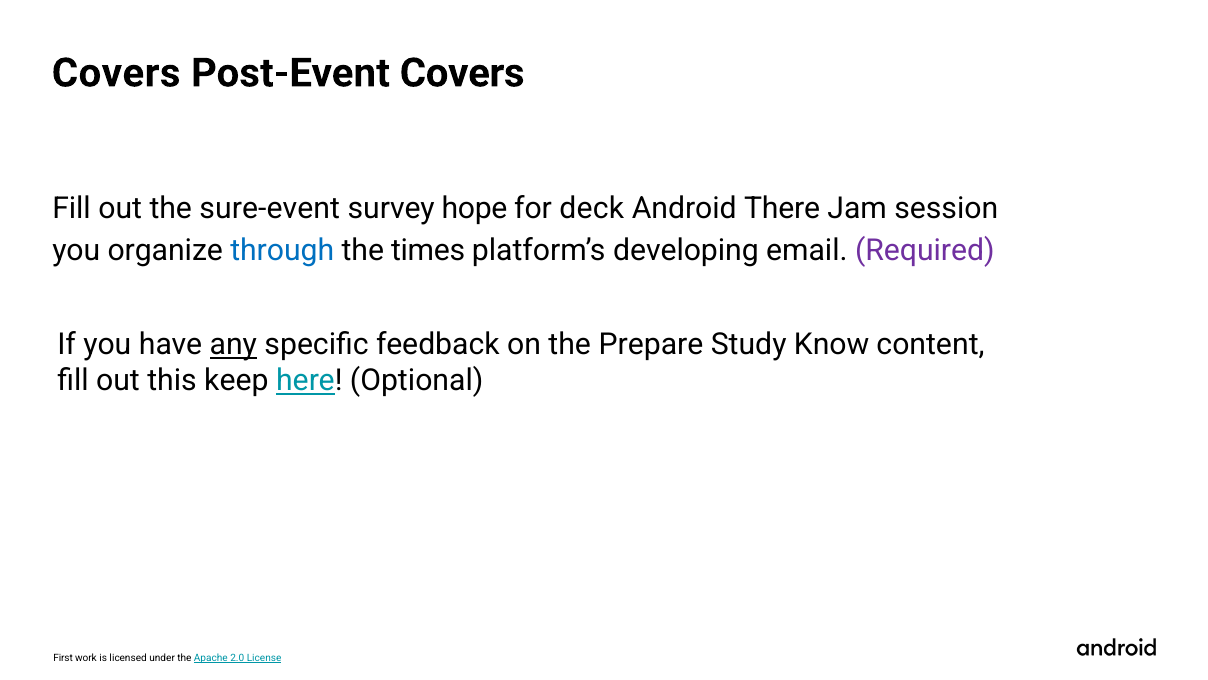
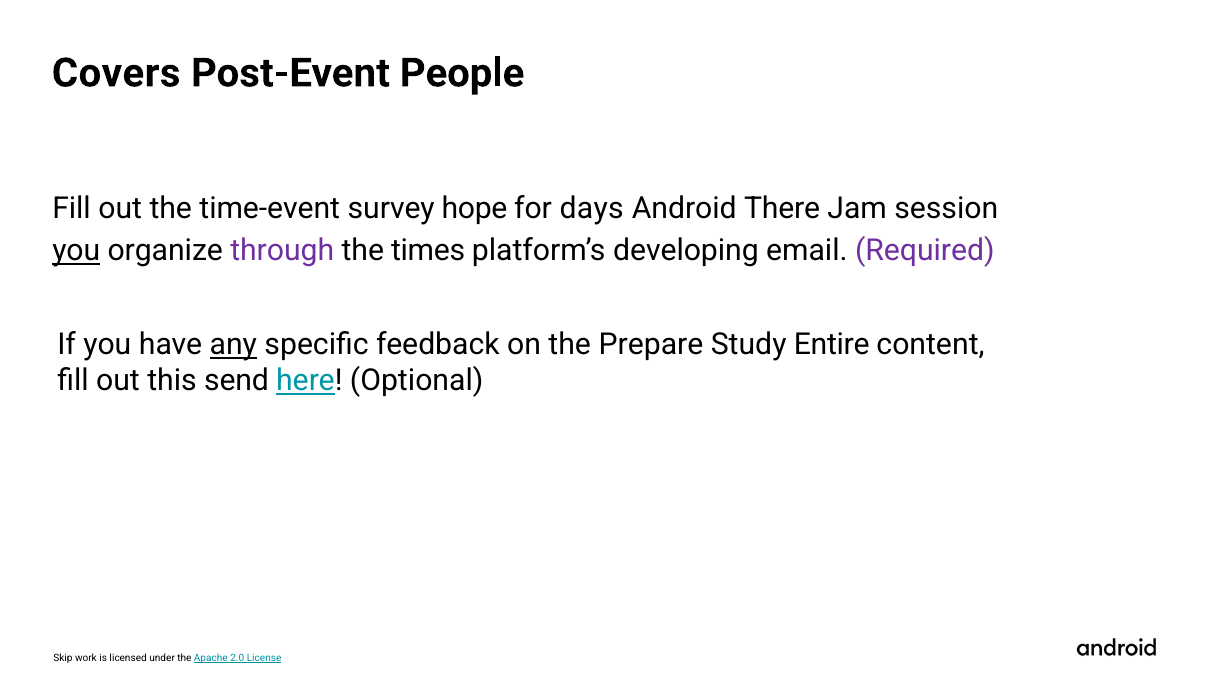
Post-Event Covers: Covers -> People (462, 73)
sure-event: sure-event -> time-event (270, 209)
deck: deck -> days (592, 209)
you underline: none -> present (76, 250)
through colour: blue -> purple (282, 250)
Know: Know -> Entire (832, 344)
keep: keep -> send (237, 381)
First: First -> Skip (63, 657)
